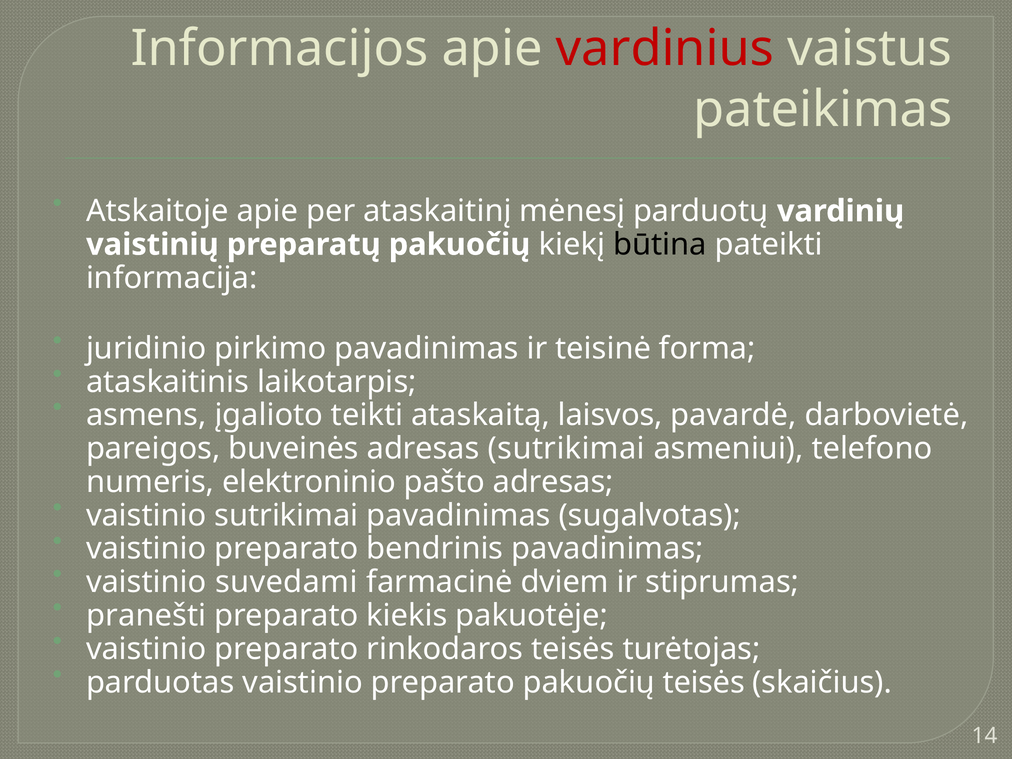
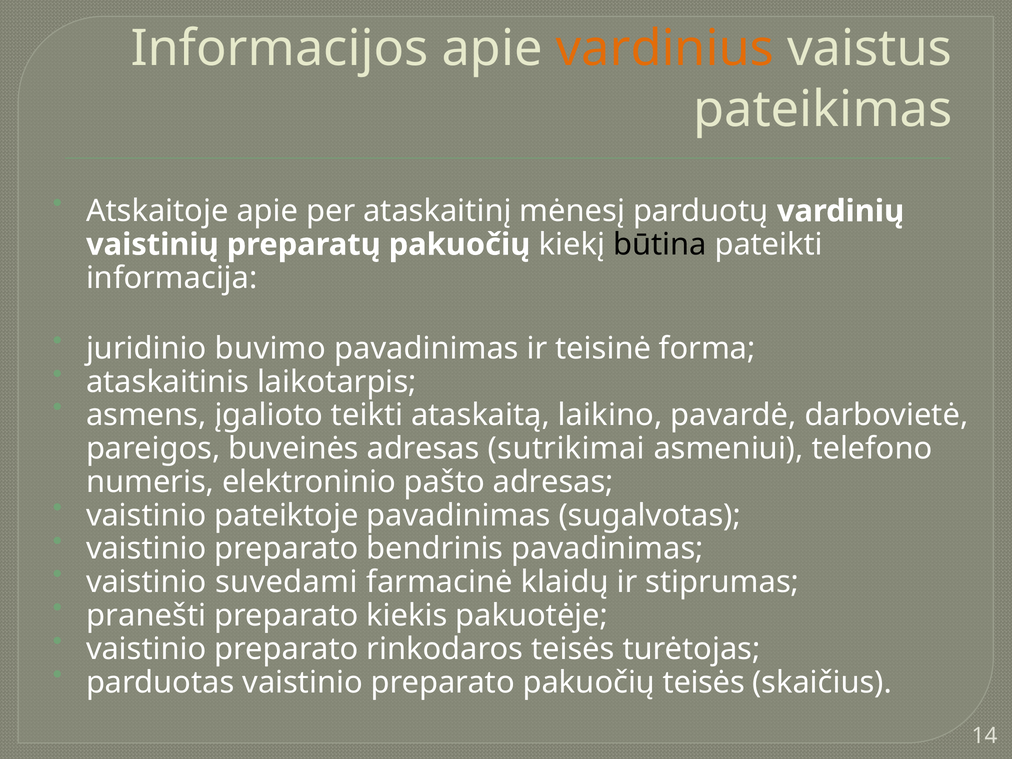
vardinius colour: red -> orange (665, 49)
pirkimo: pirkimo -> buvimo (270, 348)
laisvos: laisvos -> laikino (610, 415)
vaistinio sutrikimai: sutrikimai -> pateiktoje (286, 515)
dviem: dviem -> klaidų (565, 582)
